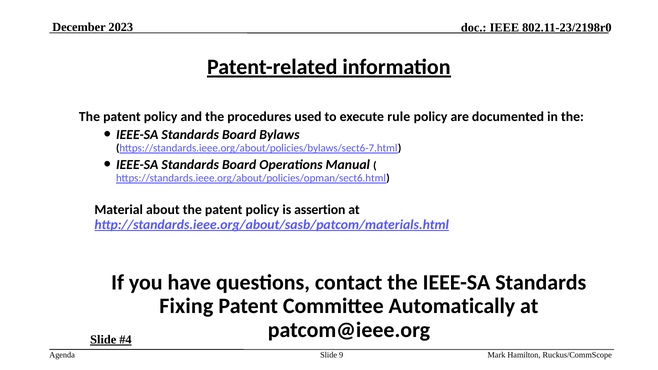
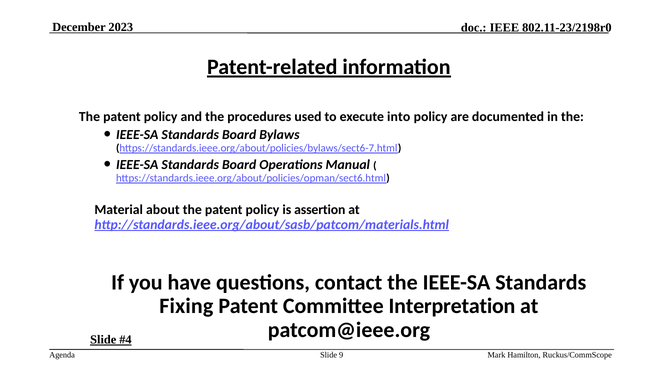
rule: rule -> into (399, 117)
Automatically: Automatically -> Interpretation (452, 306)
